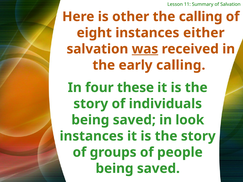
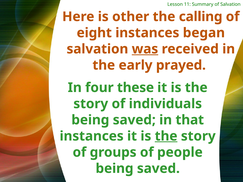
either: either -> began (204, 33)
early calling: calling -> prayed (181, 65)
look: look -> that (190, 120)
the underline: none -> present (166, 136)
